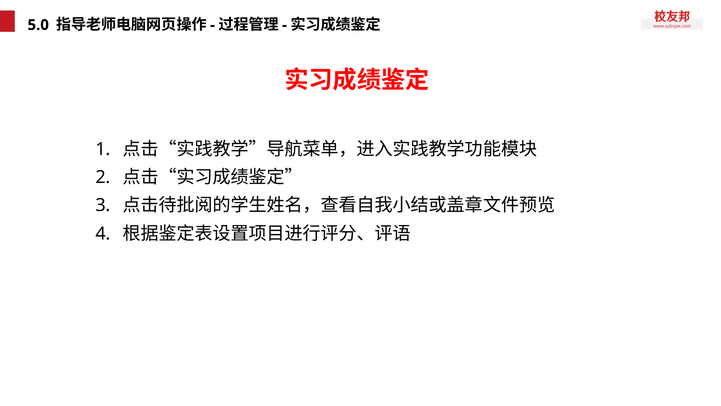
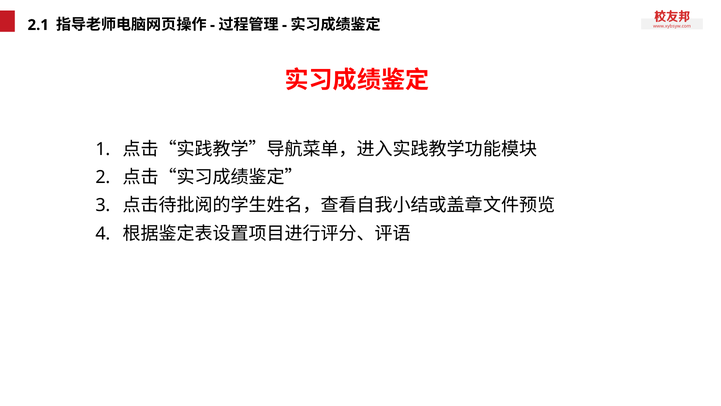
5.0: 5.0 -> 2.1 (38, 25)
